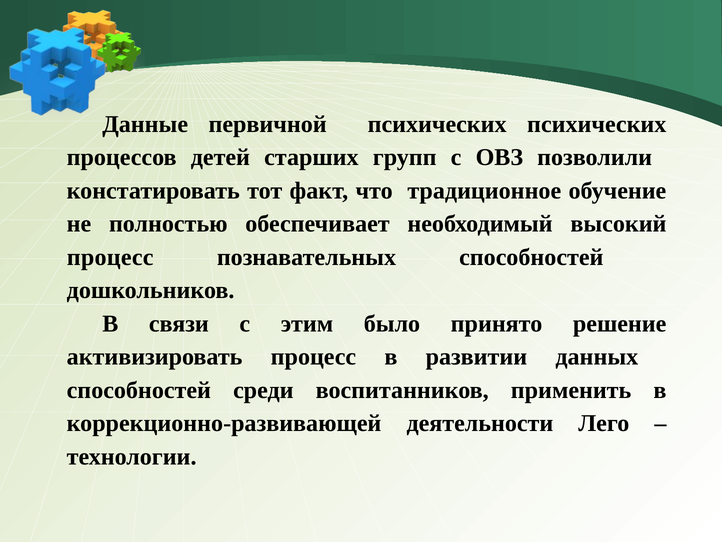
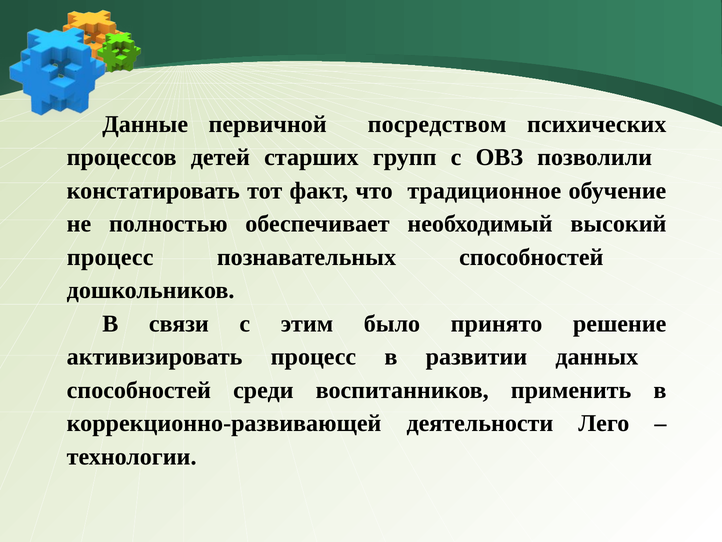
первичной психических: психических -> посредством (437, 124)
